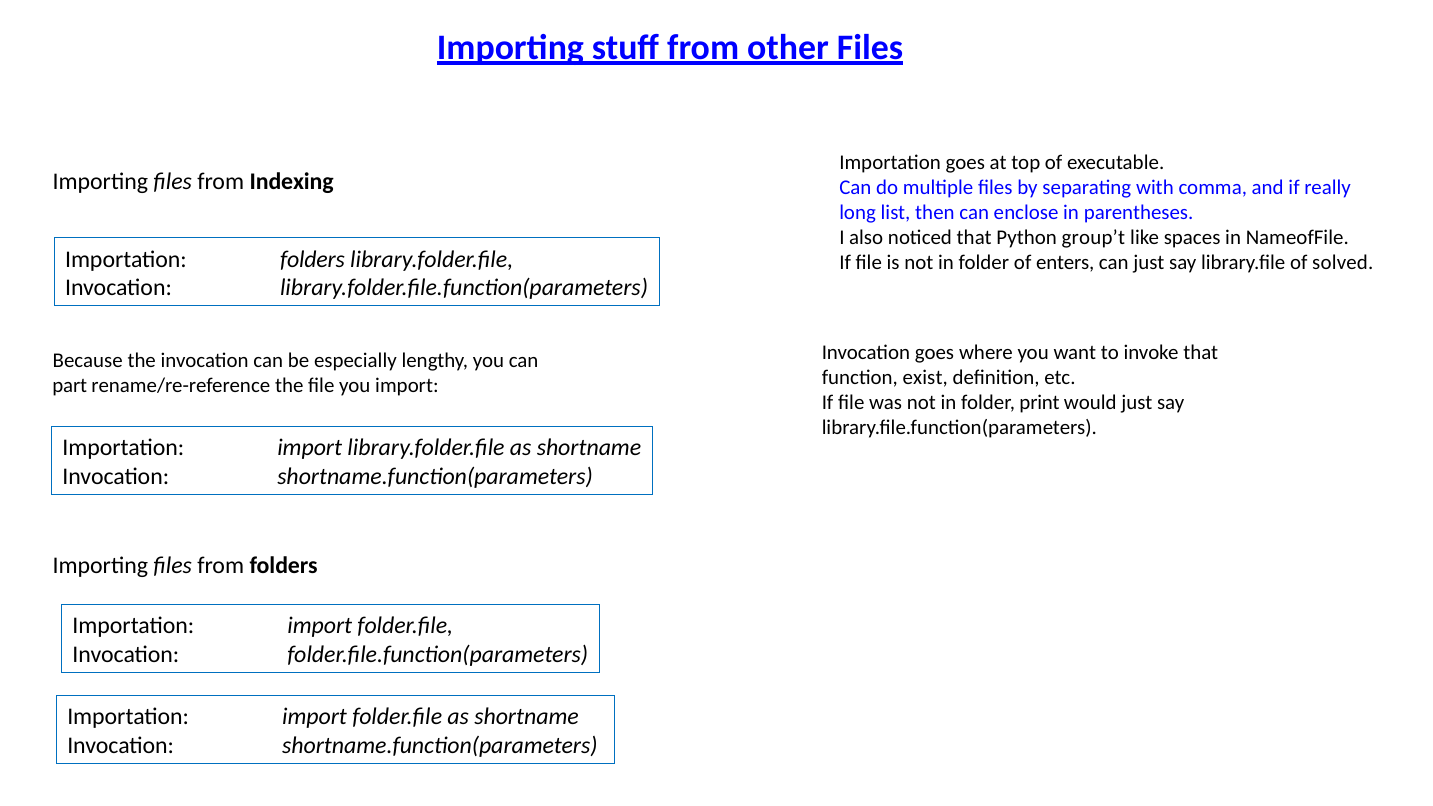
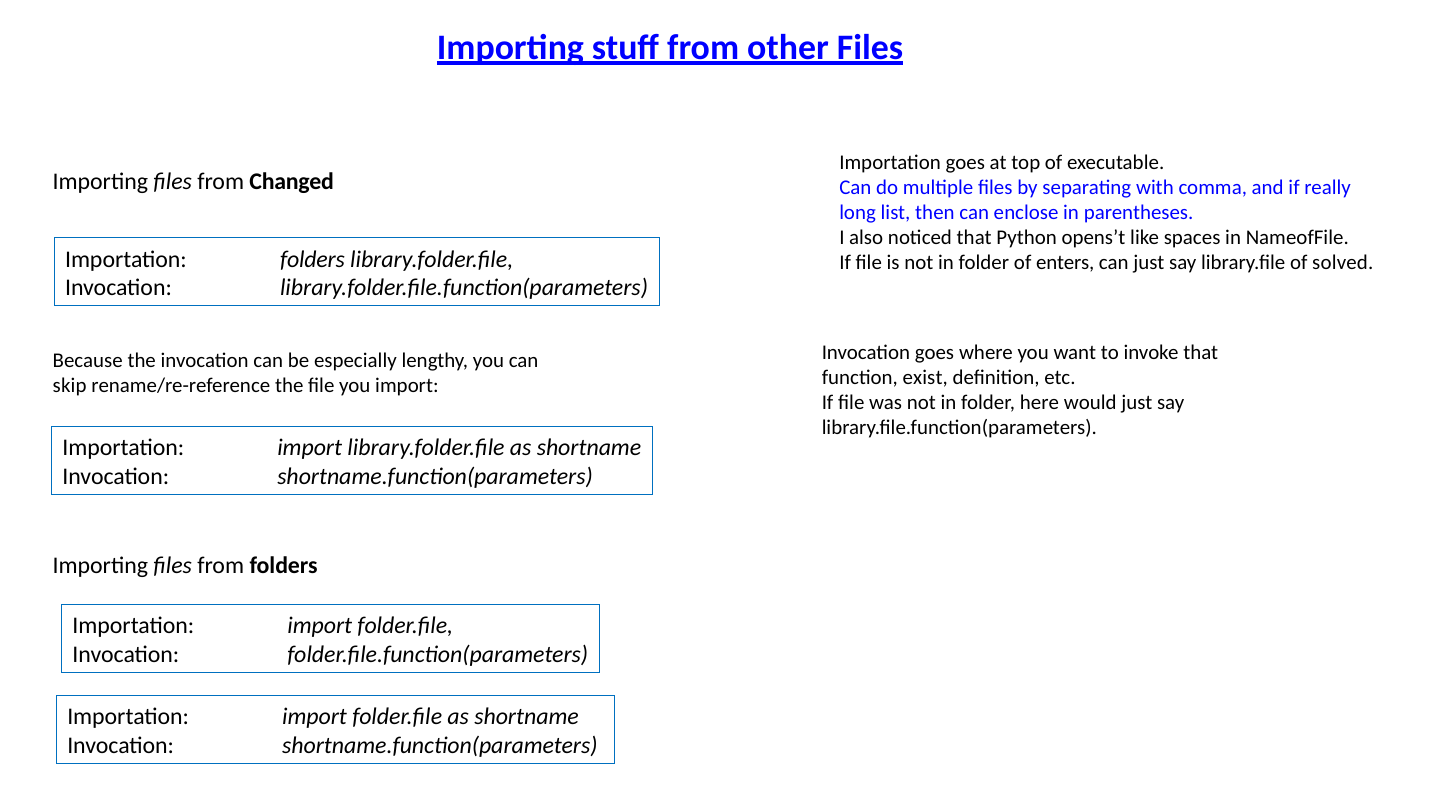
Indexing: Indexing -> Changed (292, 181)
group’t: group’t -> opens’t (1093, 238)
part: part -> skip (70, 386)
print: print -> here (1039, 402)
